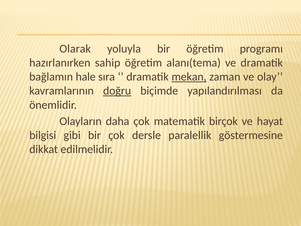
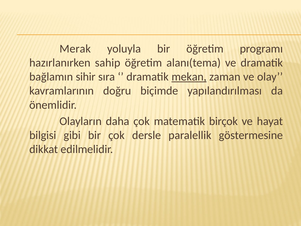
Olarak: Olarak -> Merak (75, 49)
hale: hale -> sihir (86, 77)
doğru underline: present -> none (117, 91)
